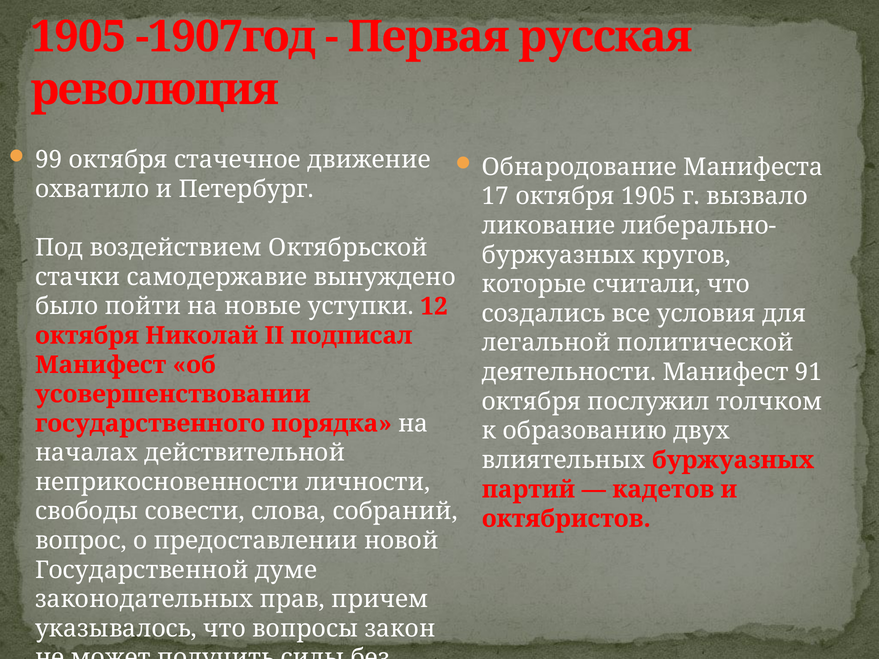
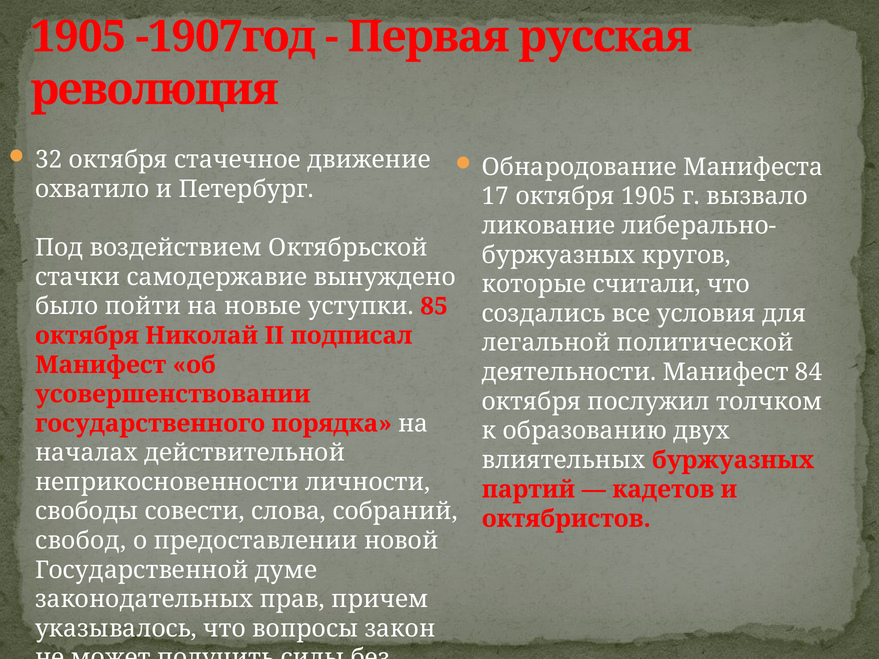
99: 99 -> 32 (49, 160)
12: 12 -> 85 (434, 306)
91: 91 -> 84 (809, 372)
вопрос: вопрос -> свобод (81, 541)
